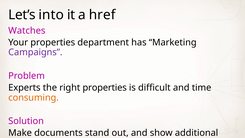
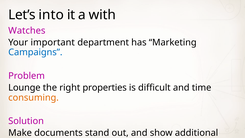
href: href -> with (102, 15)
Your properties: properties -> important (53, 42)
Campaigns colour: purple -> blue (35, 52)
Experts: Experts -> Lounge (24, 88)
